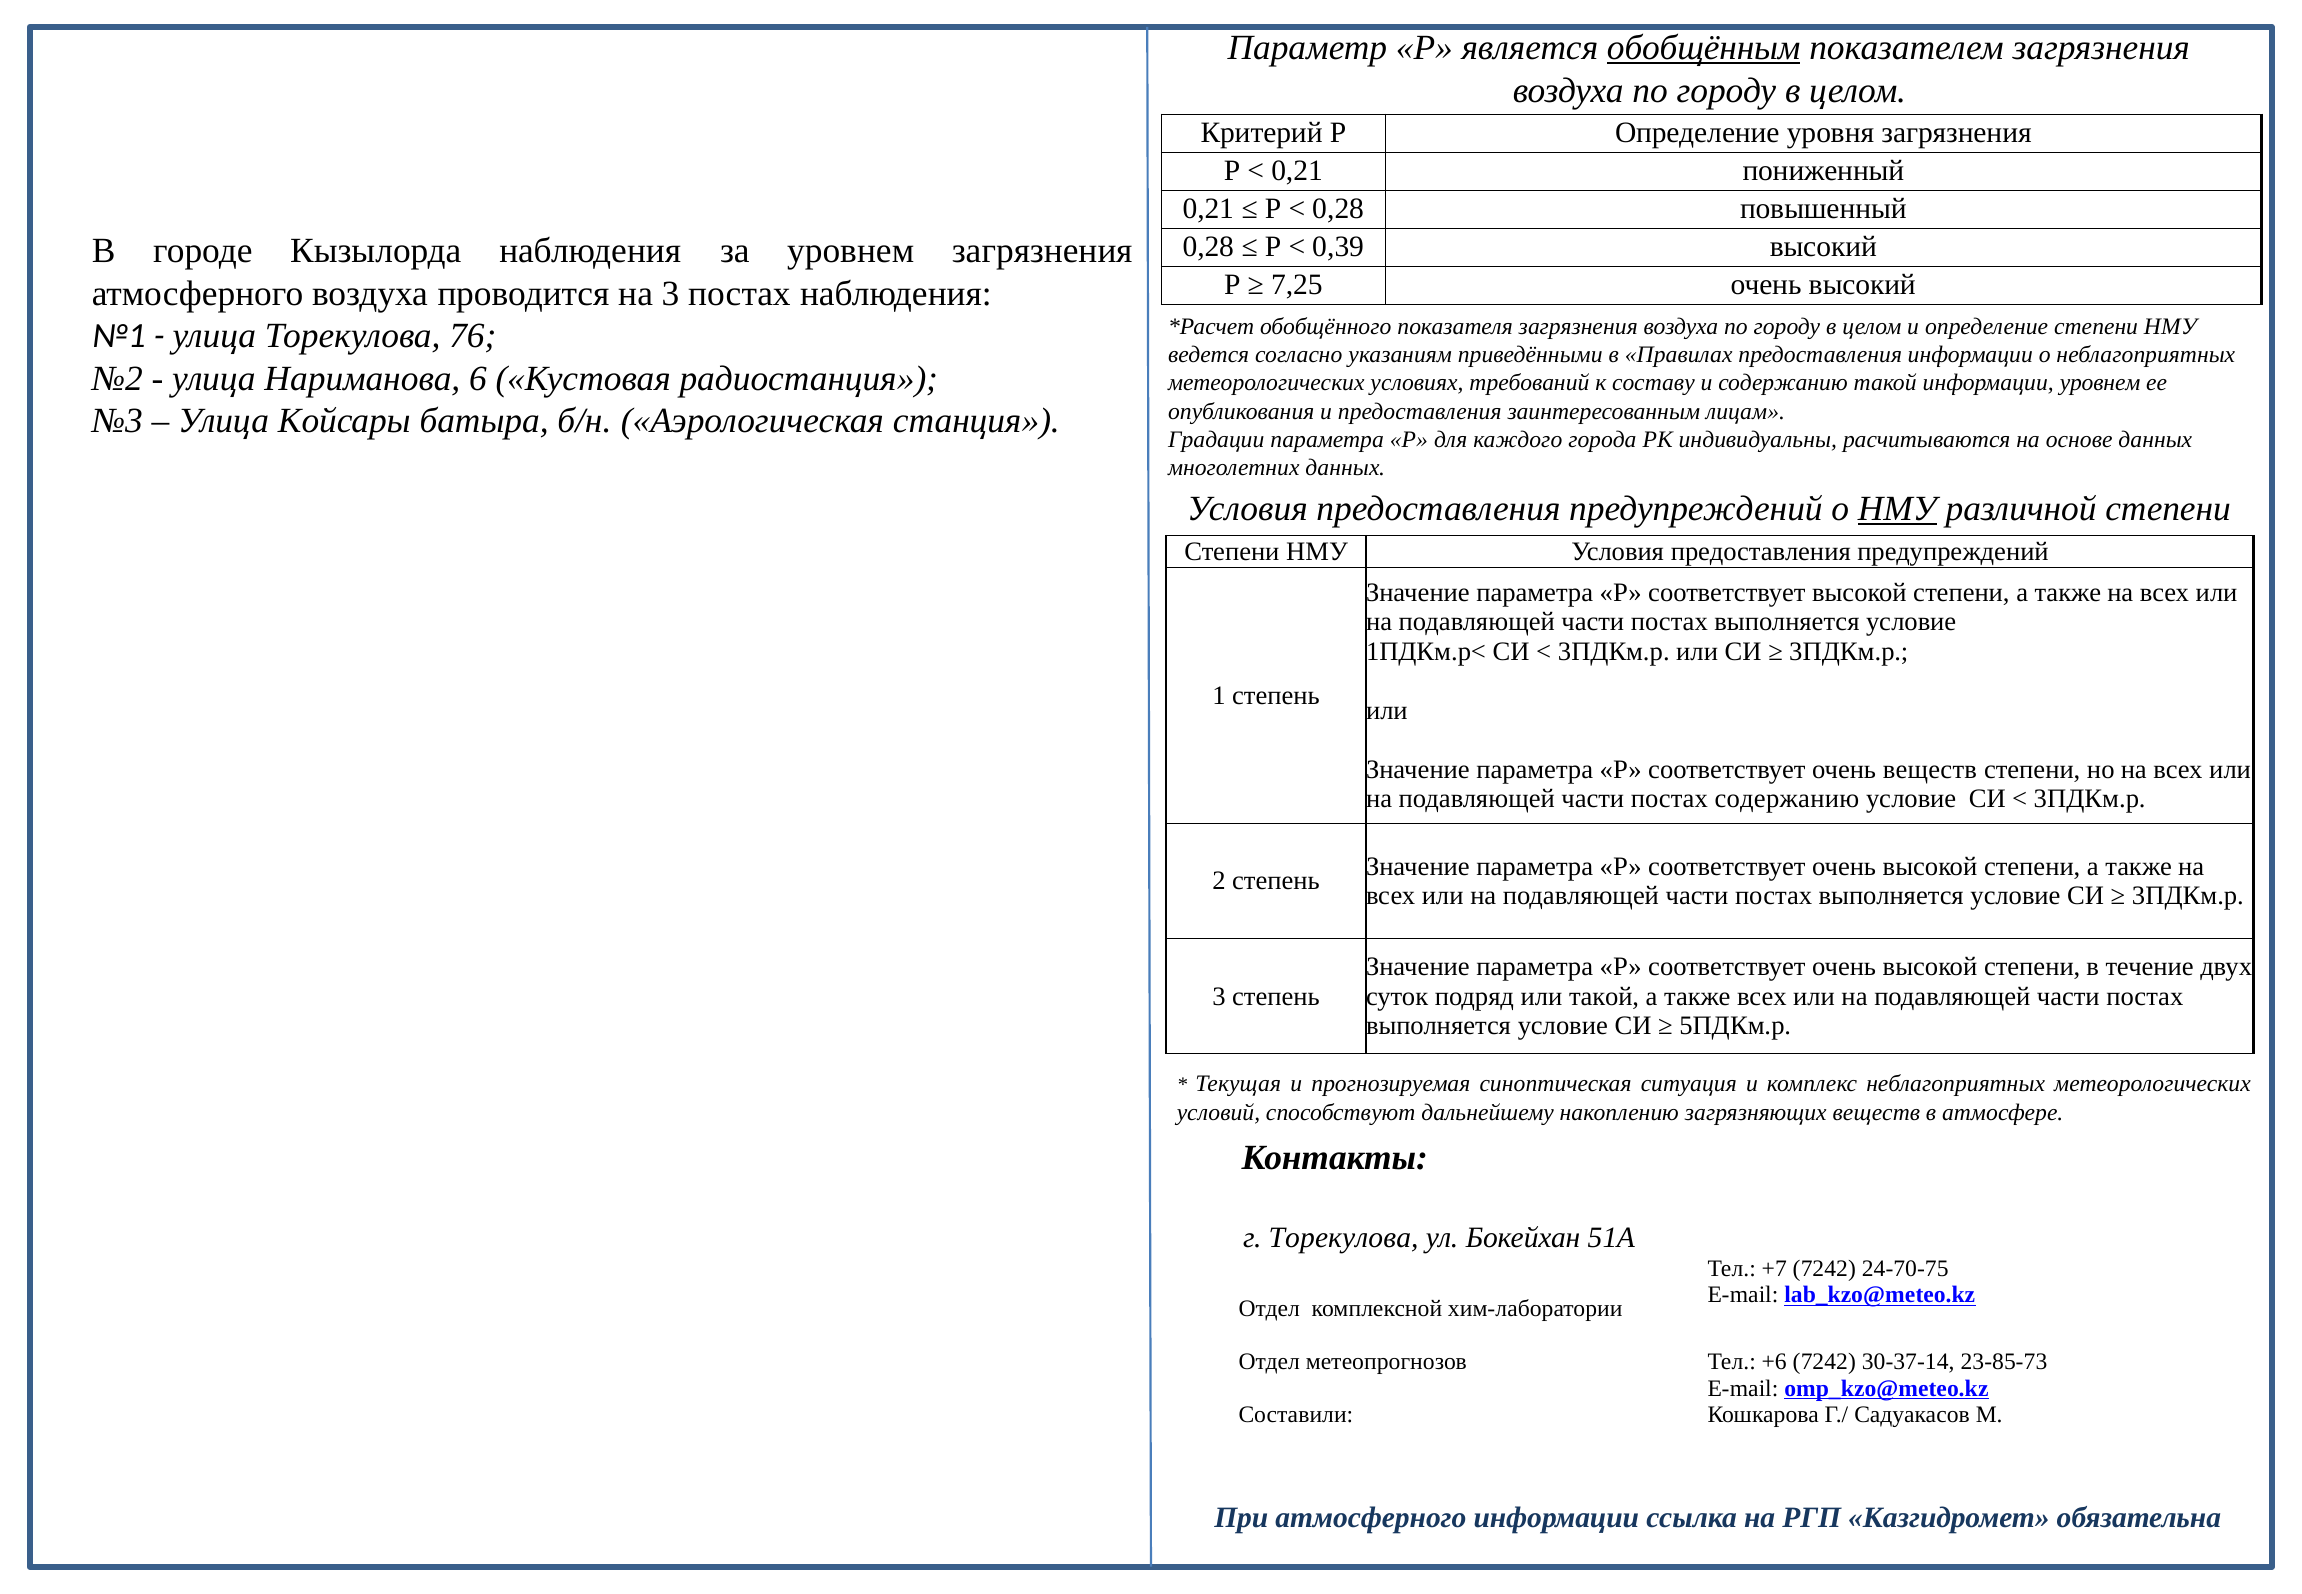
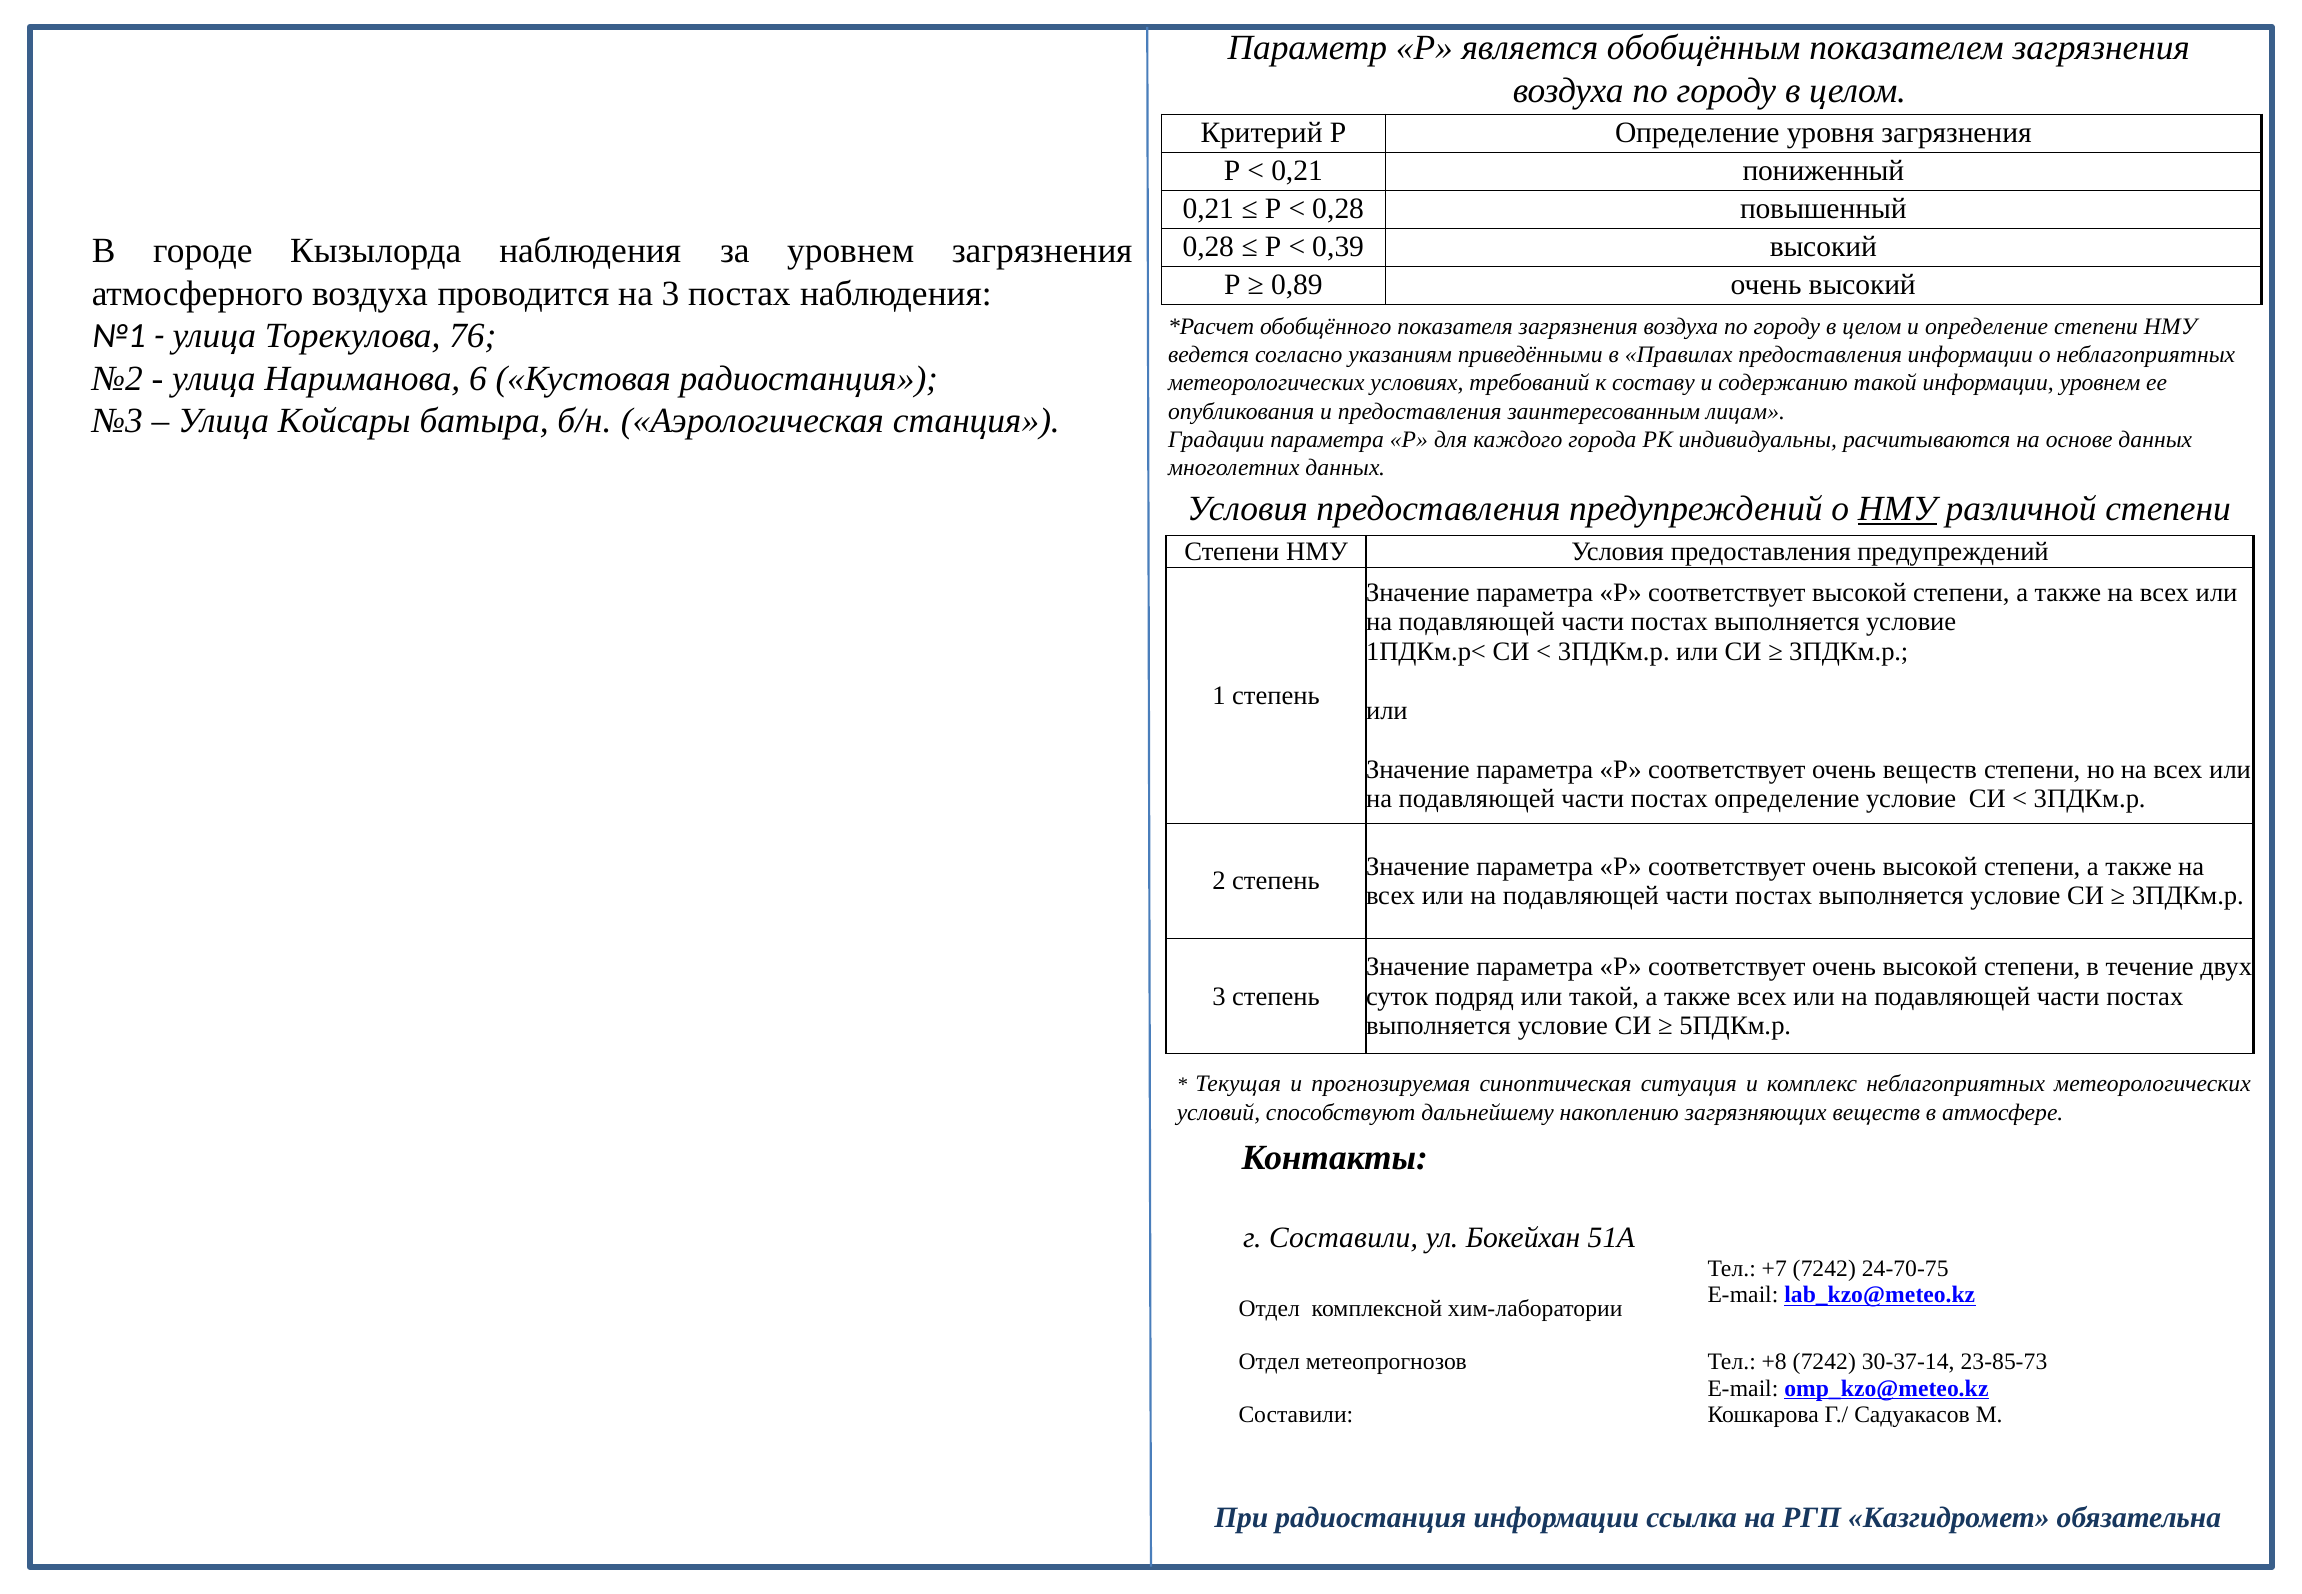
обобщённым underline: present -> none (1704, 48)
7,25: 7,25 -> 0,89 (1297, 285)
постах содержанию: содержанию -> определение (1787, 799)
г Торекулова: Торекулова -> Составили (1344, 1238)
+6: +6 -> +8 (1774, 1362)
При атмосферного: атмосферного -> радиостанция (1371, 1518)
